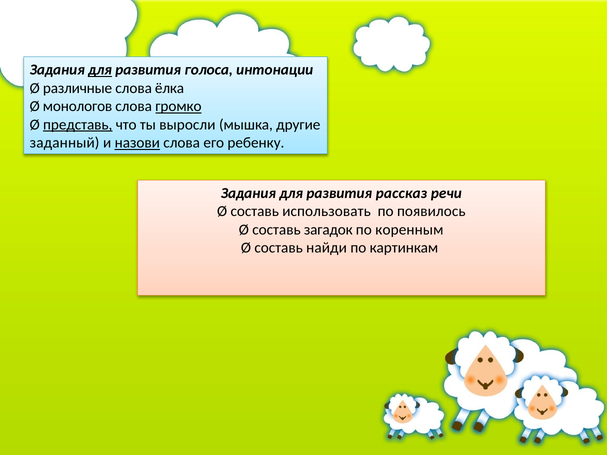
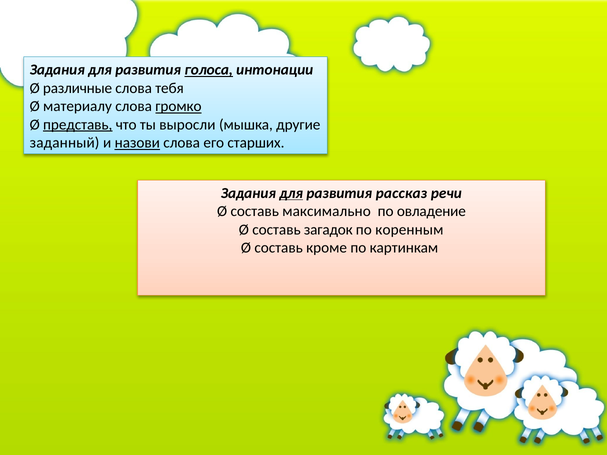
для underline: present -> none (100, 70)
голоса underline: none -> present (209, 70)
ёлка: ёлка -> тебя (170, 88)
монологов: монологов -> материалу (77, 106)
ребенку: ребенку -> старших (256, 143)
для underline: none -> present (291, 193)
использовать: использовать -> максимально (327, 212)
появилось: появилось -> овладение (431, 212)
найди: найди -> кроме (327, 248)
